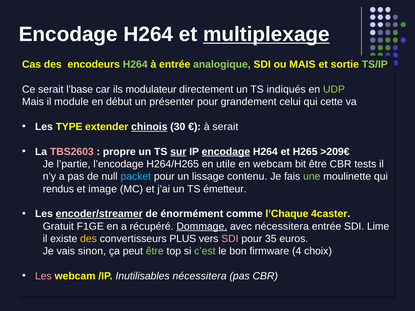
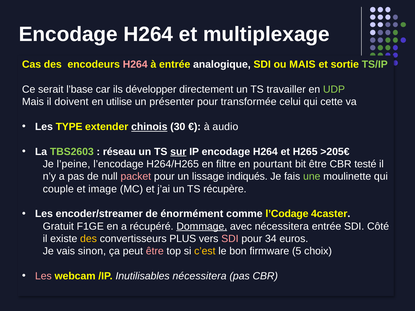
multiplexage underline: present -> none (266, 34)
H264 colour: light green -> pink (135, 65)
analogique colour: light green -> white (222, 65)
modulateur: modulateur -> développer (151, 90)
indiqués: indiqués -> travailler (286, 90)
module: module -> doivent (71, 102)
début: début -> utilise (119, 102)
grandement: grandement -> transformée (249, 102)
à serait: serait -> audio (225, 127)
TBS2603 colour: pink -> light green (72, 152)
propre: propre -> réseau (119, 152)
encodage underline: present -> none (226, 152)
>209€: >209€ -> >205€ (335, 152)
l’partie: l’partie -> l’peine (74, 164)
utile: utile -> filtre (226, 164)
en webcam: webcam -> pourtant (273, 164)
tests: tests -> testé (365, 164)
packet colour: light blue -> pink (136, 177)
contenu: contenu -> indiqués (247, 177)
rendus: rendus -> couple (58, 189)
émetteur: émetteur -> récupère (225, 189)
encoder/streamer underline: present -> none (99, 214)
l’Chaque: l’Chaque -> l’Codage (287, 214)
Lime: Lime -> Côté (378, 226)
35: 35 -> 34 (271, 239)
être colour: light green -> pink (155, 251)
c’est colour: light green -> yellow (205, 251)
4: 4 -> 5 (297, 251)
